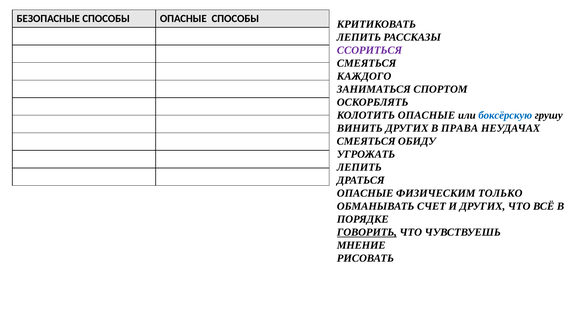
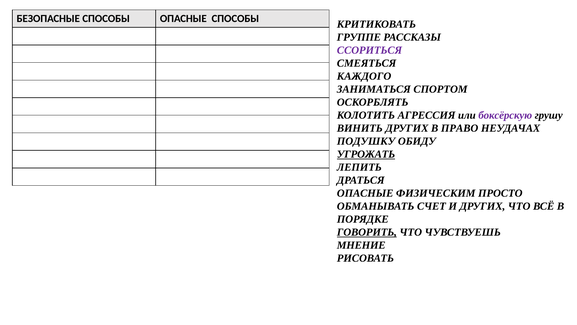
ЛЕПИТЬ: ЛЕПИТЬ -> ГРУППЕ (359, 37)
КОЛОТИТЬ ОПАСНЫЕ: ОПАСНЫЕ -> АГРЕССИЯ (427, 115)
боксёрскую colour: blue -> purple (505, 115)
ПРАВА: ПРАВА -> ПРАВО (460, 128)
СМЕЯТЬСЯ: СМЕЯТЬСЯ -> ПОДУШКУ (366, 141)
УГРОЖАТЬ underline: none -> present (366, 154)
ТОЛЬКО: ТОЛЬКО -> ПРОСТО (500, 193)
